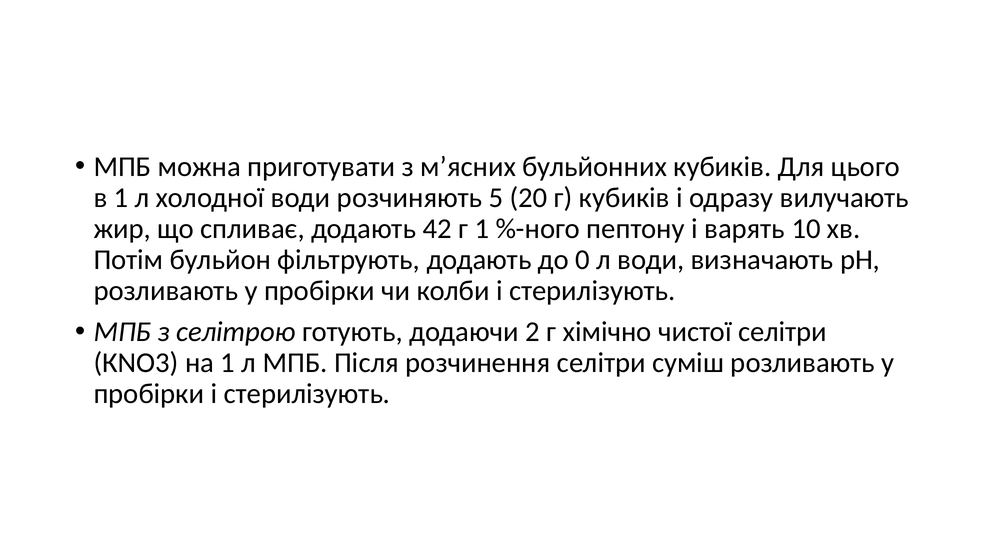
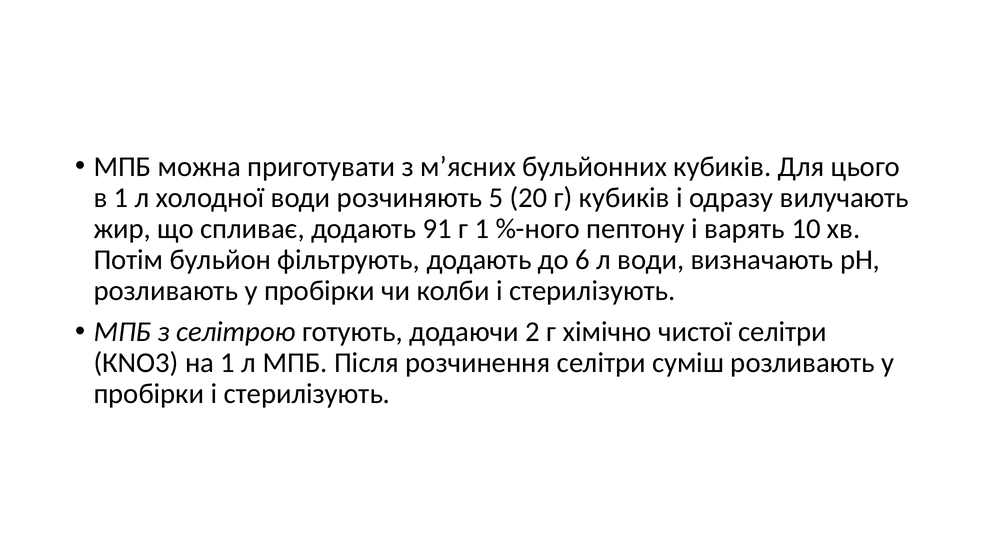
42: 42 -> 91 (437, 229)
0: 0 -> 6 (583, 260)
